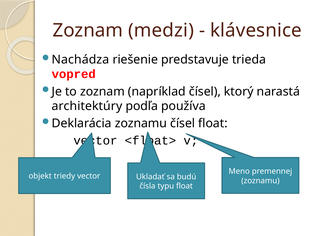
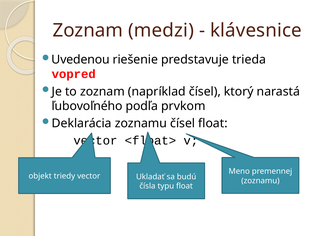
Nachádza: Nachádza -> Uvedenou (81, 60)
architektúry: architektúry -> ľubovoľného (87, 106)
používa: používa -> prvkom (183, 106)
